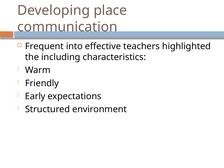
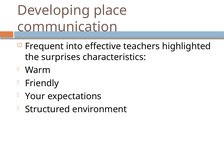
including: including -> surprises (61, 57)
Early: Early -> Your (35, 96)
